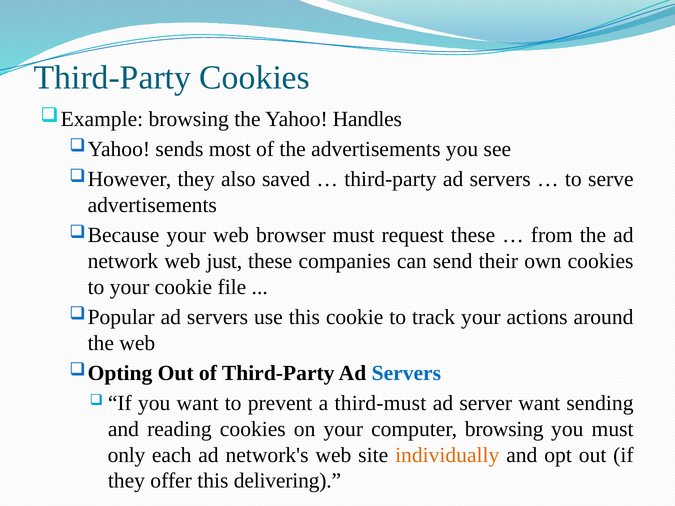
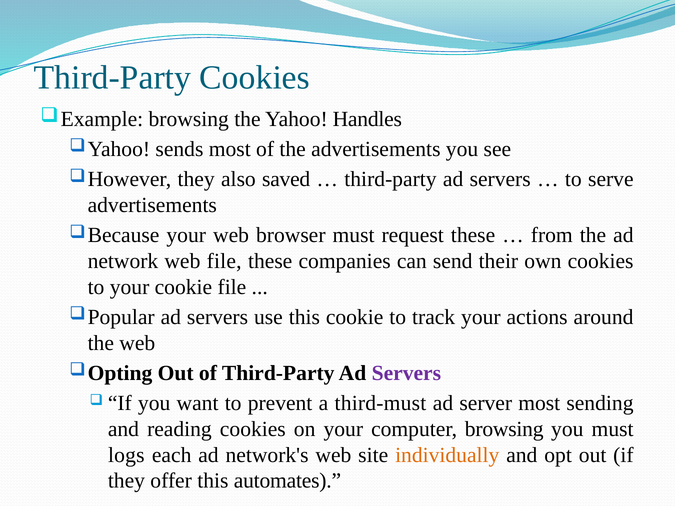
web just: just -> file (224, 261)
Servers colour: blue -> purple (406, 373)
server want: want -> most (539, 403)
only: only -> logs (126, 455)
delivering: delivering -> automates (287, 481)
